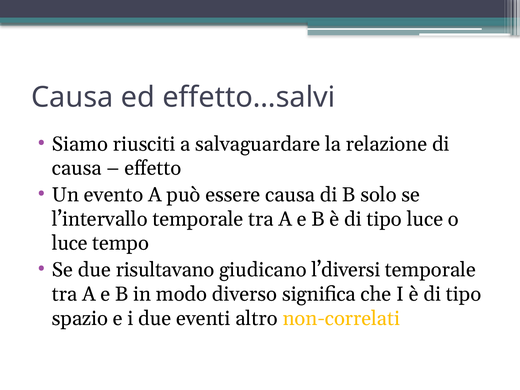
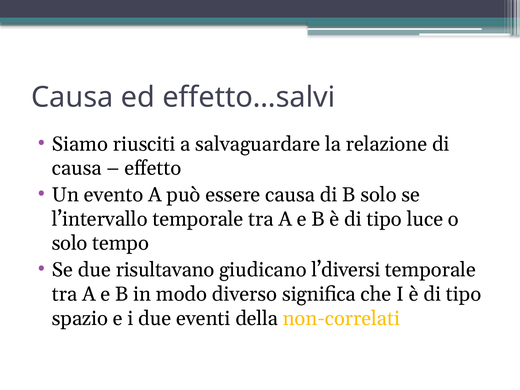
luce: luce -> solo (70, 243)
altro: altro -> della (257, 318)
